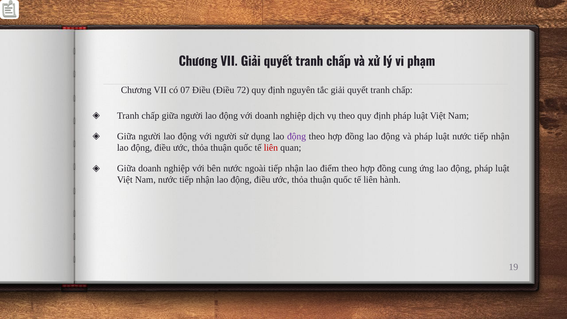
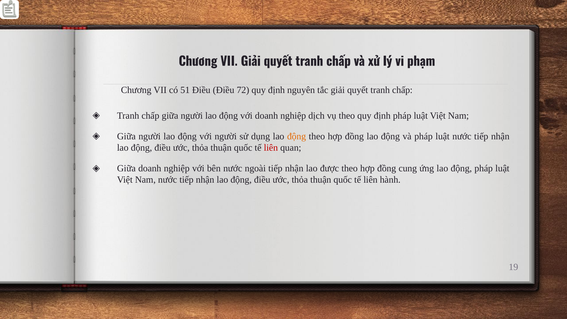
07: 07 -> 51 (185, 90)
động colour: purple -> orange (297, 136)
điểm: điểm -> được (330, 168)
